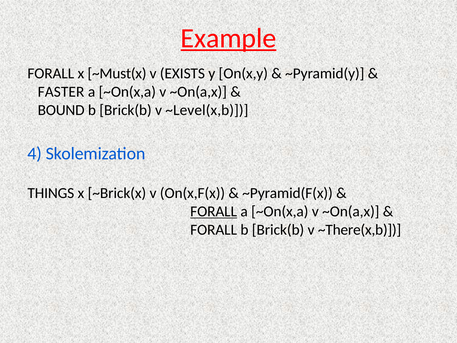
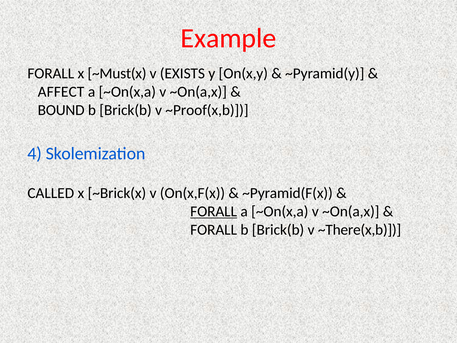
Example underline: present -> none (228, 38)
FASTER: FASTER -> AFFECT (61, 92)
~Level(x,b: ~Level(x,b -> ~Proof(x,b (207, 110)
THINGS: THINGS -> CALLED (51, 193)
